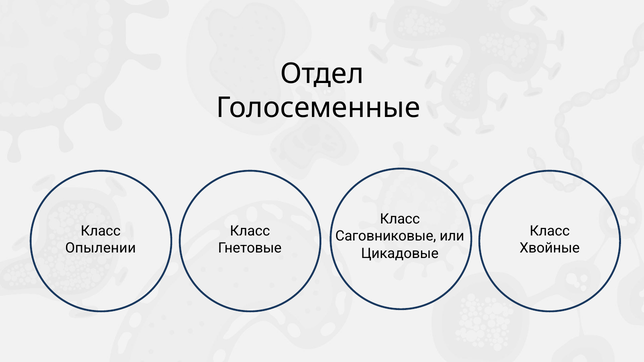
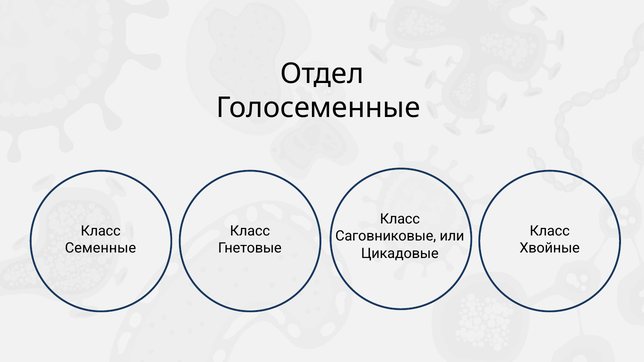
Опылении: Опылении -> Семенные (101, 248)
